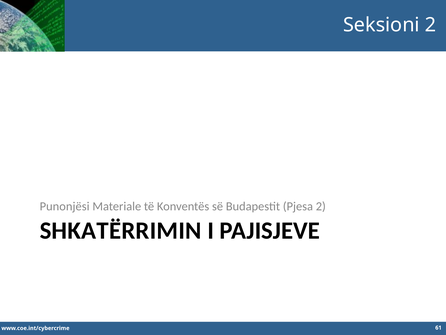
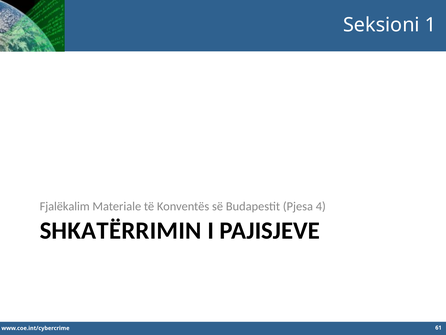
Seksioni 2: 2 -> 1 (431, 25)
Punonjësi: Punonjësi -> Fjalëkalim (65, 206)
Pjesa 2: 2 -> 4 (321, 206)
